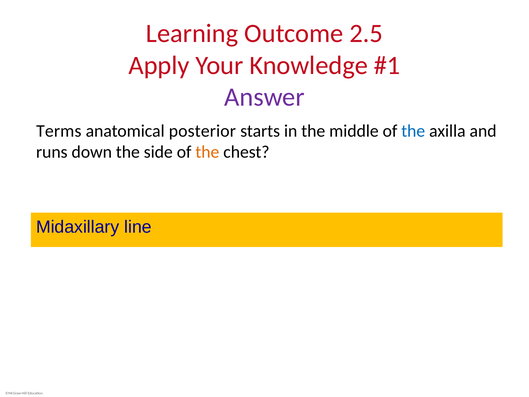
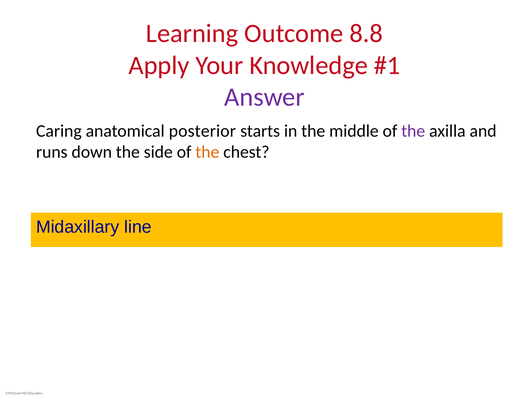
2.5: 2.5 -> 8.8 (366, 34)
Terms: Terms -> Caring (59, 131)
the colour: blue -> purple (413, 131)
